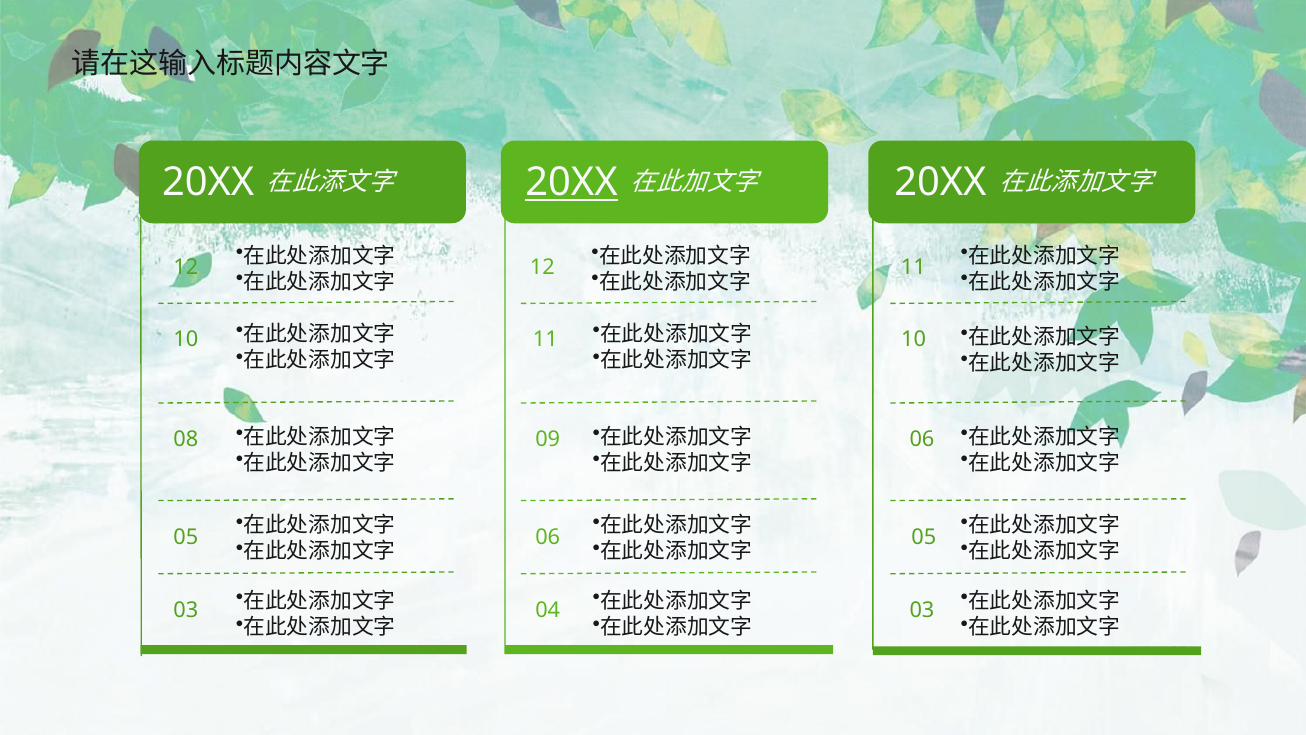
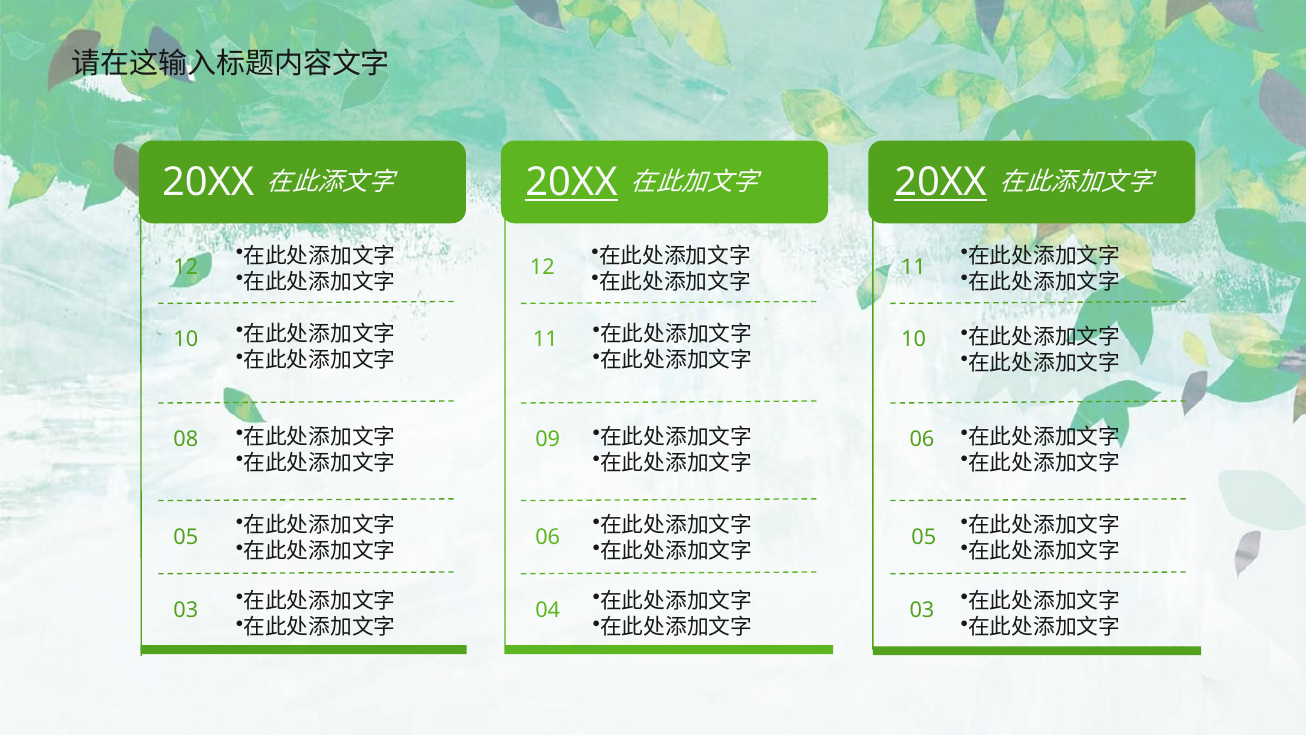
20XX underline: none -> present (941, 183)
